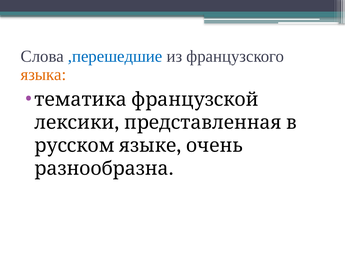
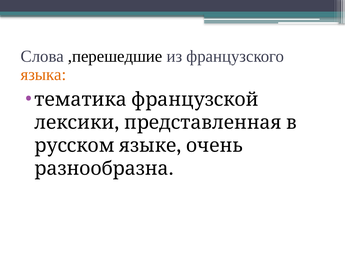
,перешедшие colour: blue -> black (115, 56)
